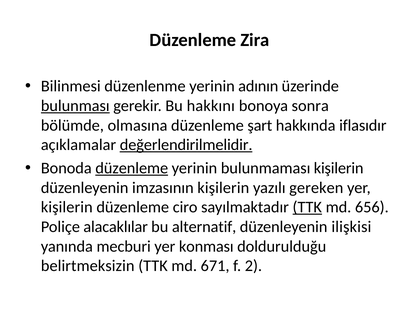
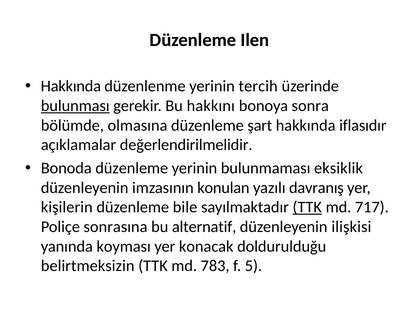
Zira: Zira -> Ilen (255, 40)
Bilinmesi: Bilinmesi -> Hakkında (71, 86)
adının: adının -> tercih (258, 86)
değerlendirilmelidir underline: present -> none (186, 145)
düzenleme underline: present -> none (132, 168)
bulunmaması kişilerin: kişilerin -> eksiklik (338, 168)
imzasının kişilerin: kişilerin -> konulan (223, 188)
gereken: gereken -> davranış (316, 188)
ciro: ciro -> bile (185, 207)
656: 656 -> 717 (372, 207)
alacaklılar: alacaklılar -> sonrasına (116, 227)
mecburi: mecburi -> koyması (124, 247)
konması: konması -> konacak (206, 247)
671: 671 -> 783 (215, 266)
2: 2 -> 5 (253, 266)
